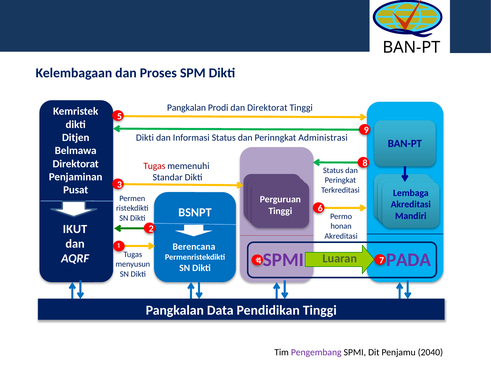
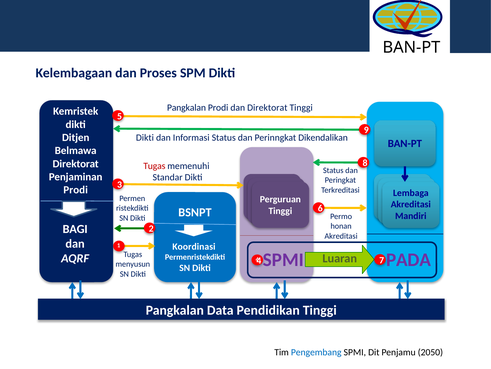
Administrasi: Administrasi -> Dikendalikan (323, 137)
Pusat: Pusat -> Prodi (76, 190)
IKUT: IKUT -> BAGI (75, 229)
Berencana: Berencana -> Koordinasi (194, 246)
Pengembang colour: purple -> blue (316, 352)
2040: 2040 -> 2050 (430, 352)
